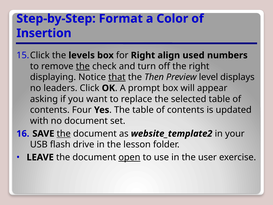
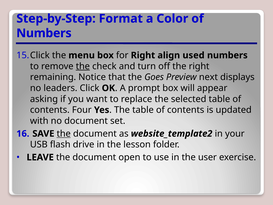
Insertion: Insertion -> Numbers (44, 33)
levels: levels -> menu (82, 55)
displaying: displaying -> remaining (53, 77)
that underline: present -> none (117, 77)
Then: Then -> Goes (154, 77)
level: level -> next (208, 77)
open underline: present -> none (129, 157)
